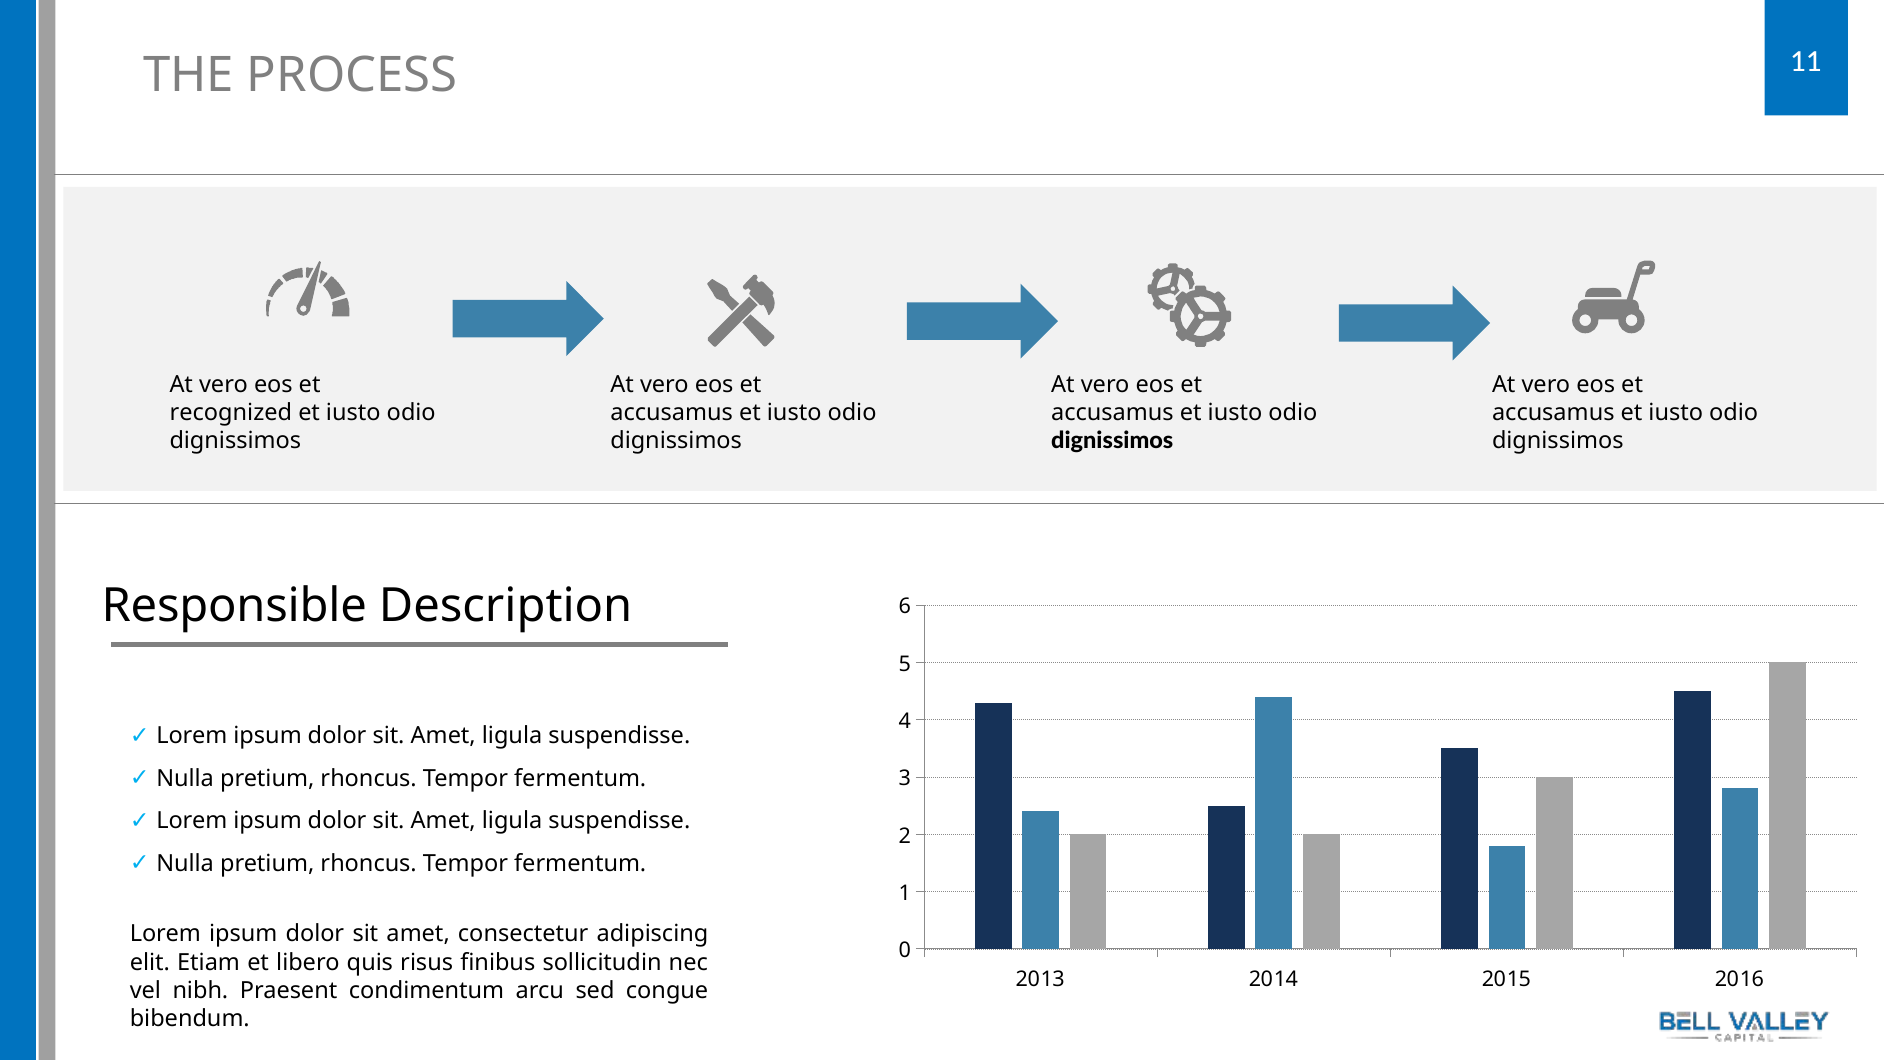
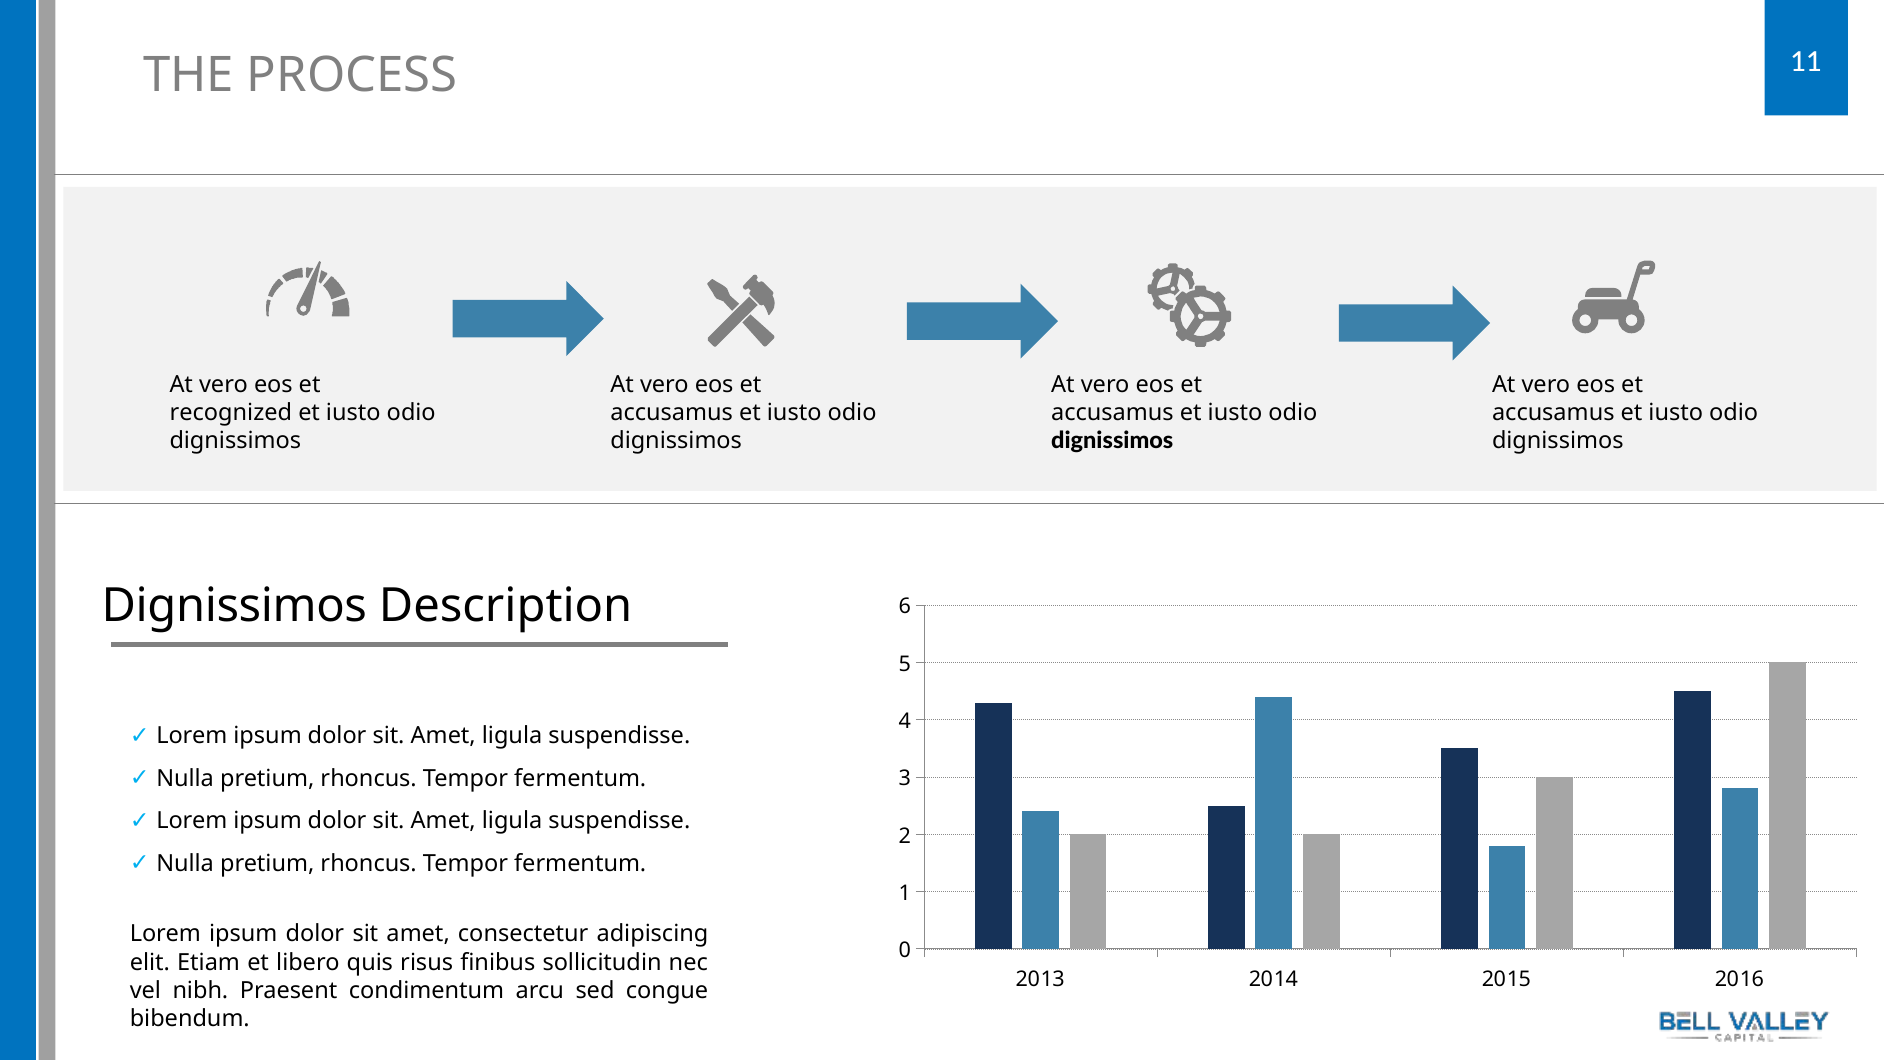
Responsible: Responsible -> Dignissimos (234, 606)
